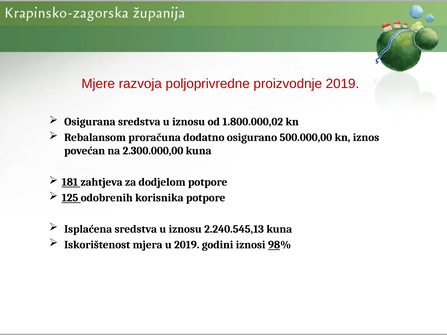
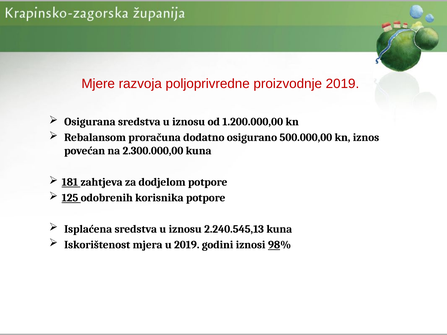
1.800.000,02: 1.800.000,02 -> 1.200.000,00 (253, 122)
